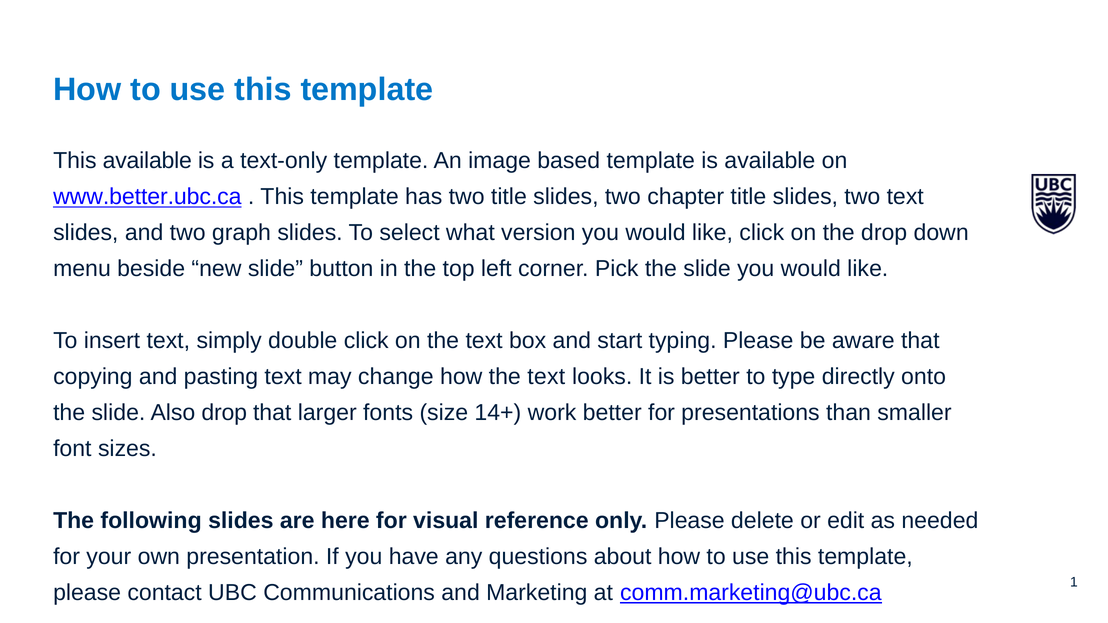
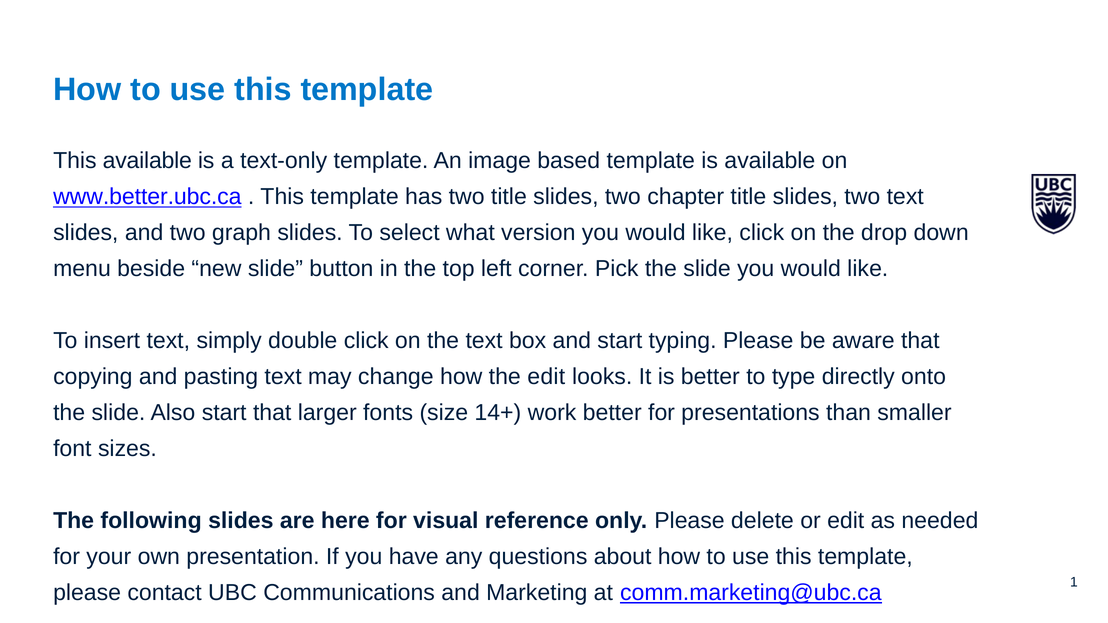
how the text: text -> edit (546, 377)
Also drop: drop -> start (224, 413)
